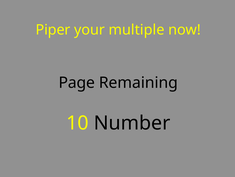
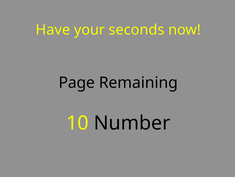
Piper: Piper -> Have (53, 30)
multiple: multiple -> seconds (136, 30)
